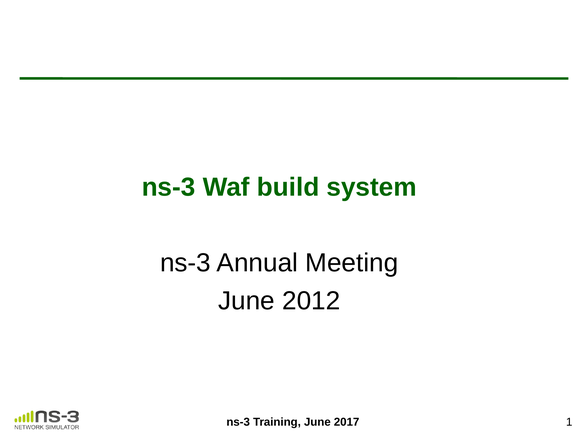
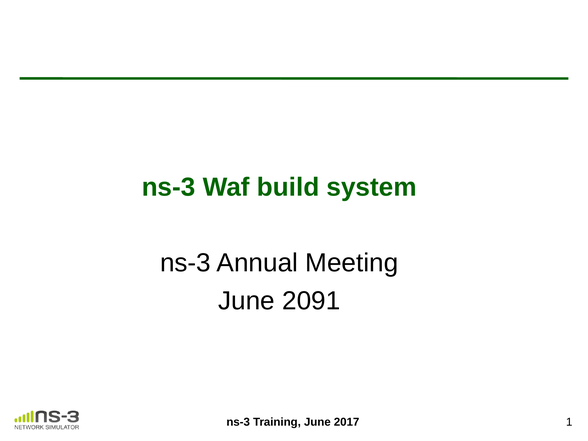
2012: 2012 -> 2091 (311, 301)
